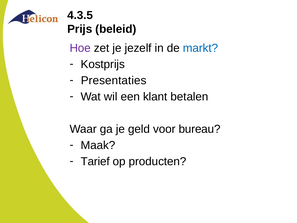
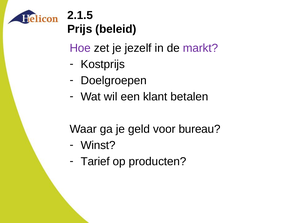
4.3.5: 4.3.5 -> 2.1.5 (80, 15)
markt colour: blue -> purple (201, 48)
Presentaties: Presentaties -> Doelgroepen (114, 80)
Maak: Maak -> Winst (98, 145)
